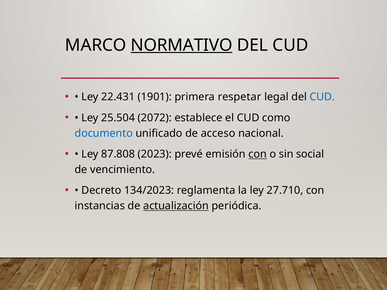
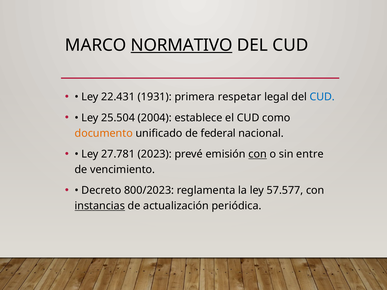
1901: 1901 -> 1931 (155, 97)
2072: 2072 -> 2004 (155, 118)
documento colour: blue -> orange (104, 133)
acceso: acceso -> federal (218, 133)
87.808: 87.808 -> 27.781 (118, 154)
social: social -> entre (310, 154)
134/2023: 134/2023 -> 800/2023 (149, 191)
27.710: 27.710 -> 57.577 (285, 191)
instancias underline: none -> present (100, 206)
actualización underline: present -> none (176, 206)
